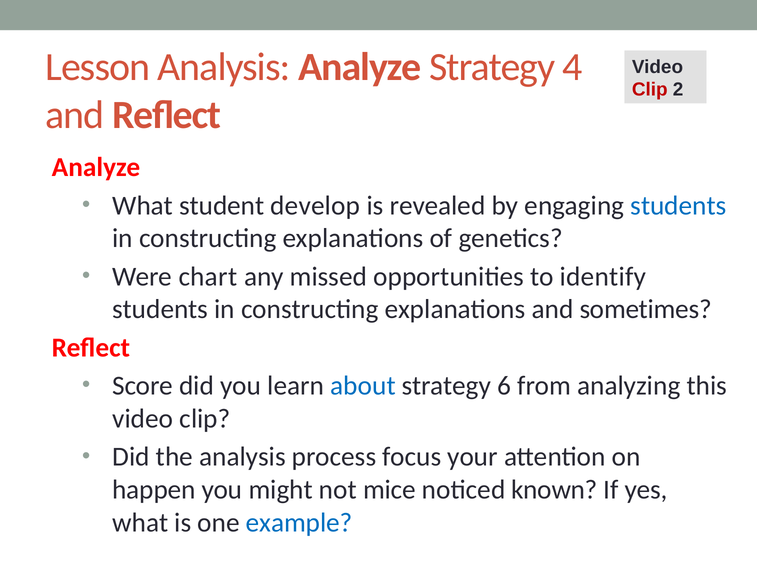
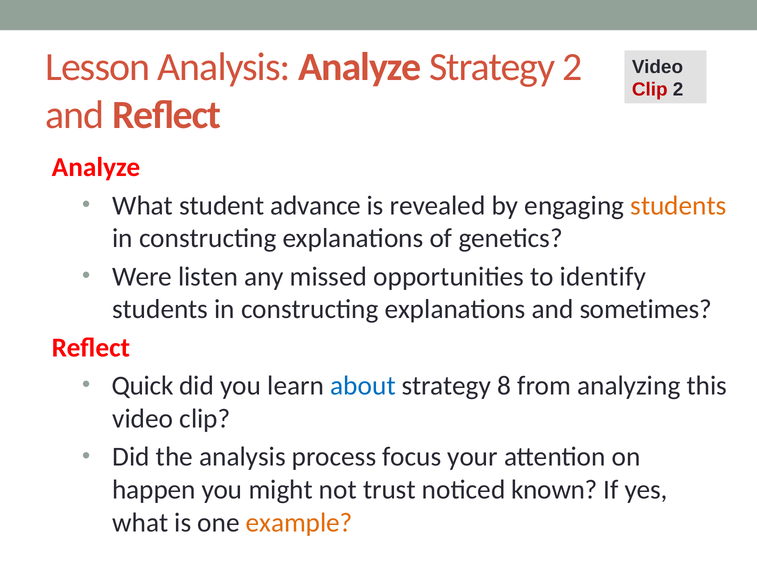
Strategy 4: 4 -> 2 (572, 67)
develop: develop -> advance (316, 205)
students colour: blue -> orange (678, 205)
chart: chart -> listen (208, 276)
Score: Score -> Quick (143, 386)
6: 6 -> 8 (504, 386)
mice: mice -> trust (389, 489)
example colour: blue -> orange (299, 522)
